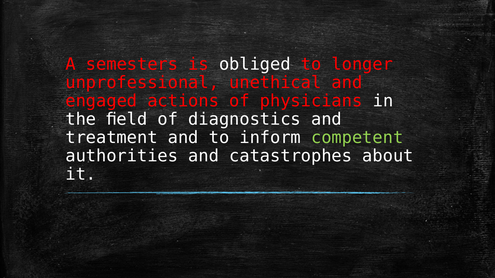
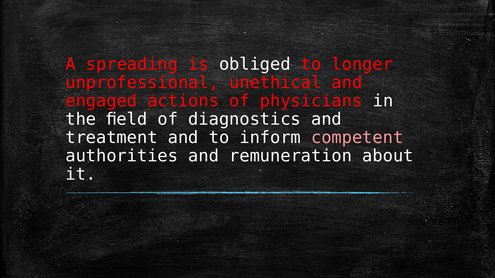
semesters: semesters -> spreading (132, 64)
competent colour: light green -> pink (357, 138)
catastrophes: catastrophes -> remuneration (291, 156)
